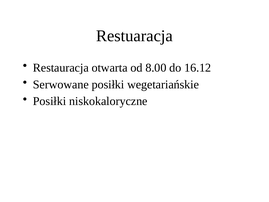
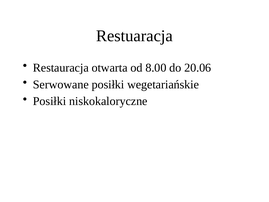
16.12: 16.12 -> 20.06 (198, 68)
